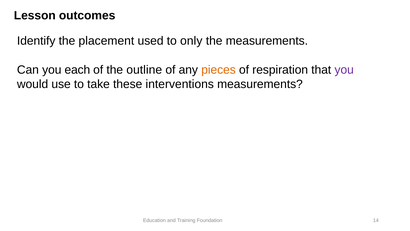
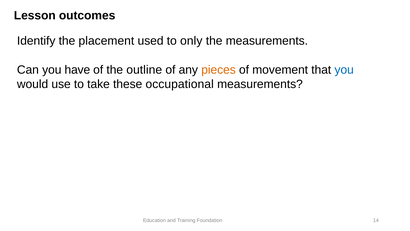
each: each -> have (77, 70)
respiration: respiration -> movement (280, 70)
you colour: purple -> blue (344, 70)
interventions: interventions -> occupational (180, 84)
